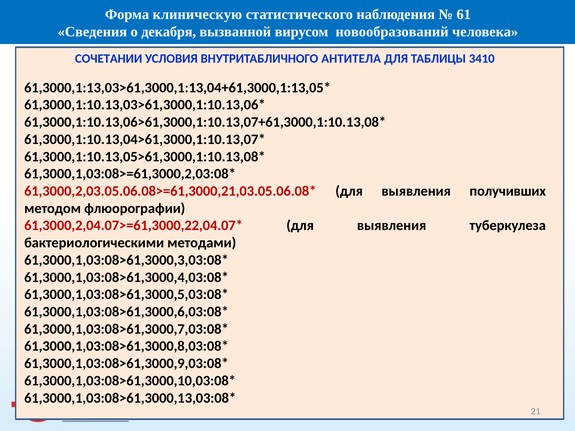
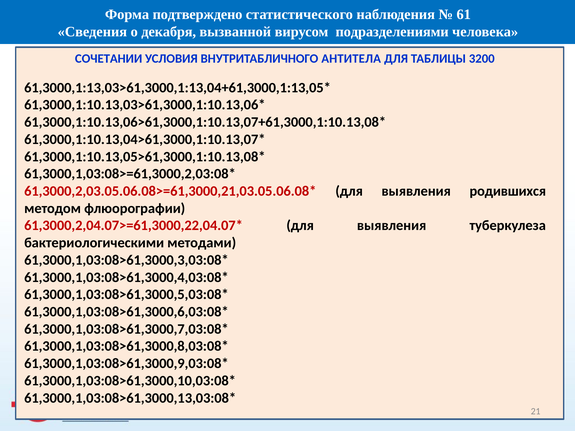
клиническую: клиническую -> подтверждено (198, 14)
новообразований: новообразований -> подразделениями (392, 32)
3410: 3410 -> 3200 (482, 59)
получивших: получивших -> родившихся (508, 191)
